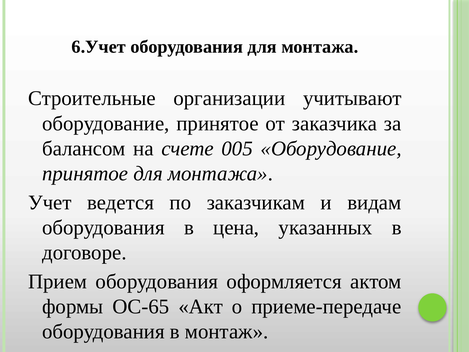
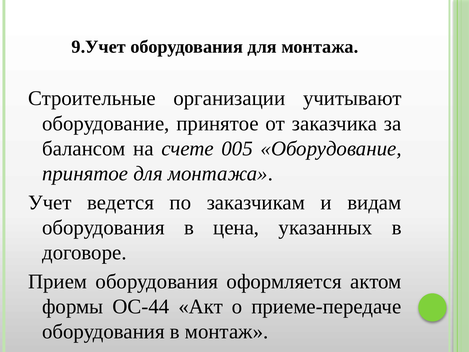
6.Учет: 6.Учет -> 9.Учет (99, 47)
ОС-65: ОС-65 -> ОС-44 (141, 306)
